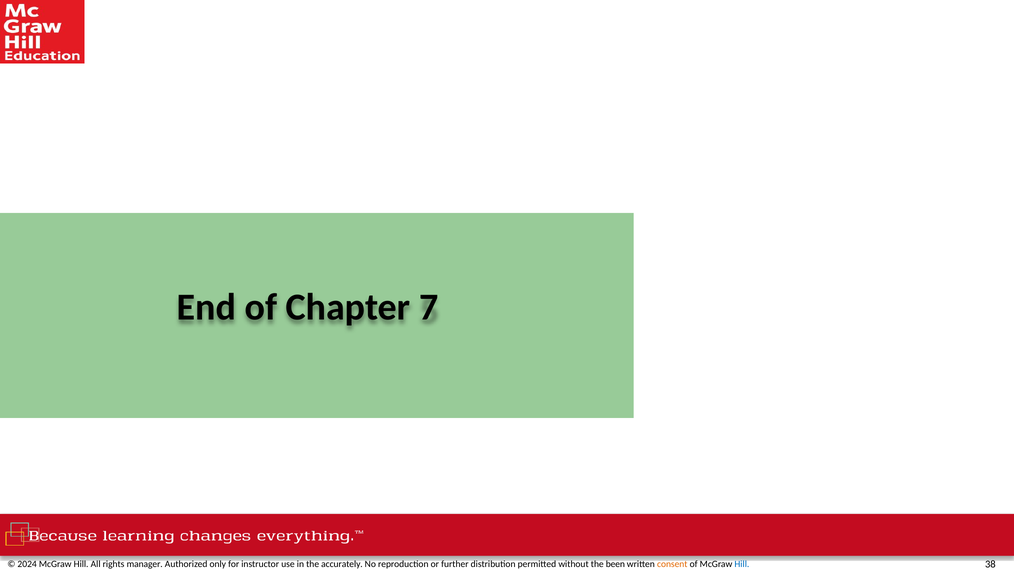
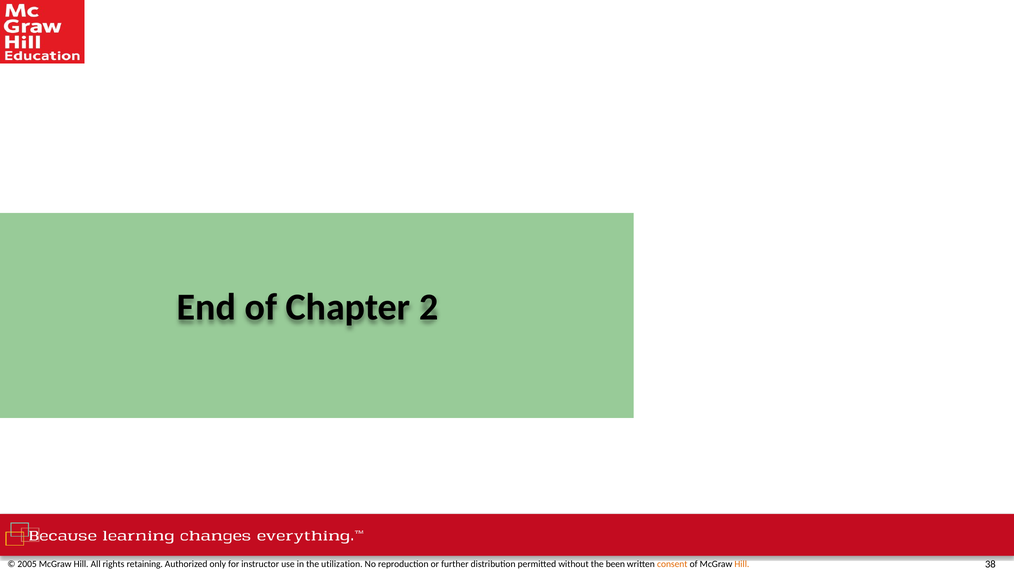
7: 7 -> 2 (429, 307)
2024: 2024 -> 2005 (27, 565)
manager: manager -> retaining (145, 565)
accurately: accurately -> utilization (342, 565)
Hill colour: blue -> orange (742, 565)
